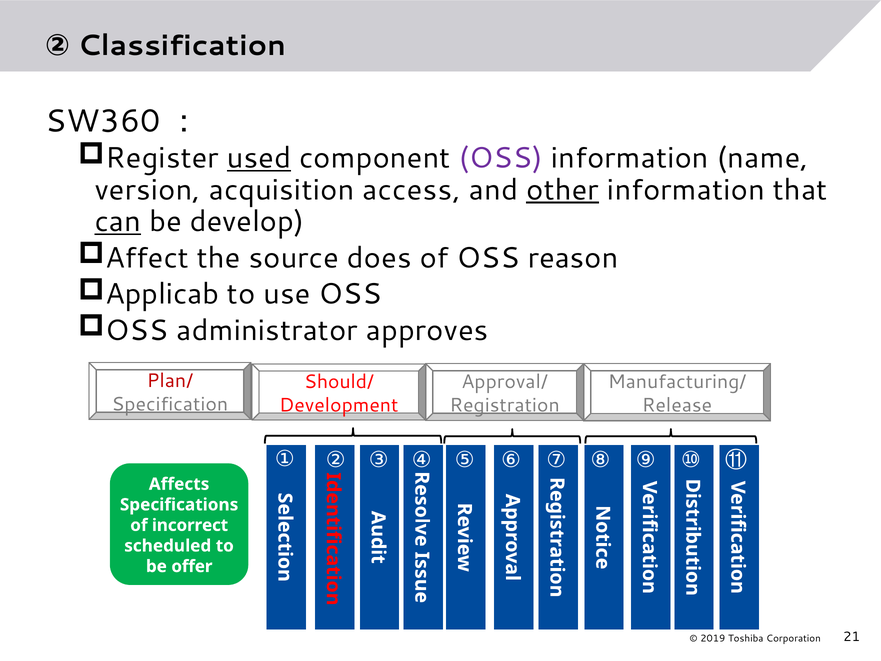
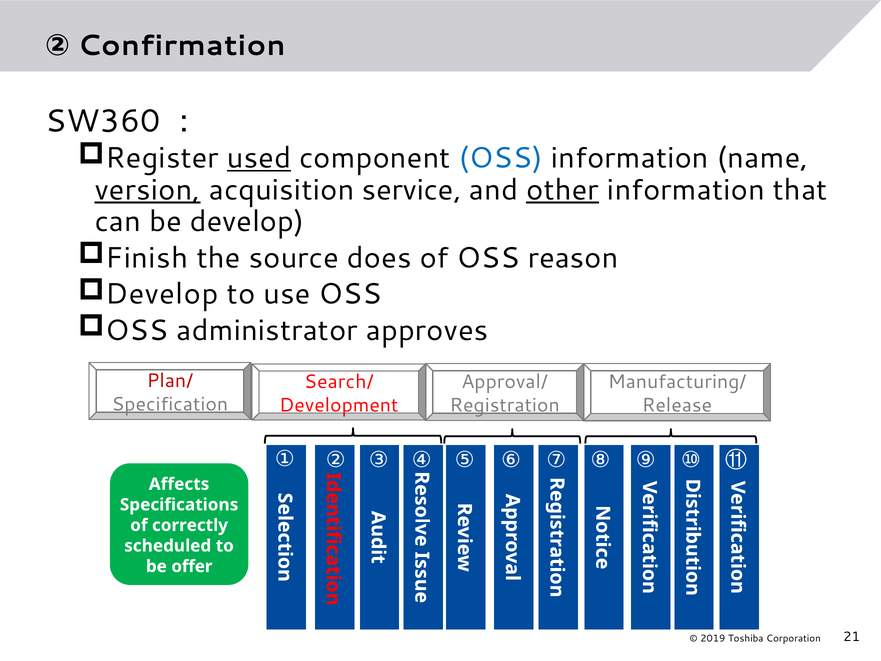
Classification: Classification -> Confirmation (182, 46)
OSS colour: purple -> blue (501, 158)
version underline: none -> present (148, 190)
access: access -> service (412, 190)
can underline: present -> none (118, 222)
Affect: Affect -> Finish (147, 258)
Applicab: Applicab -> Develop (162, 294)
Should/: Should/ -> Search/ (339, 381)
incorrect: incorrect -> correctly (190, 525)
